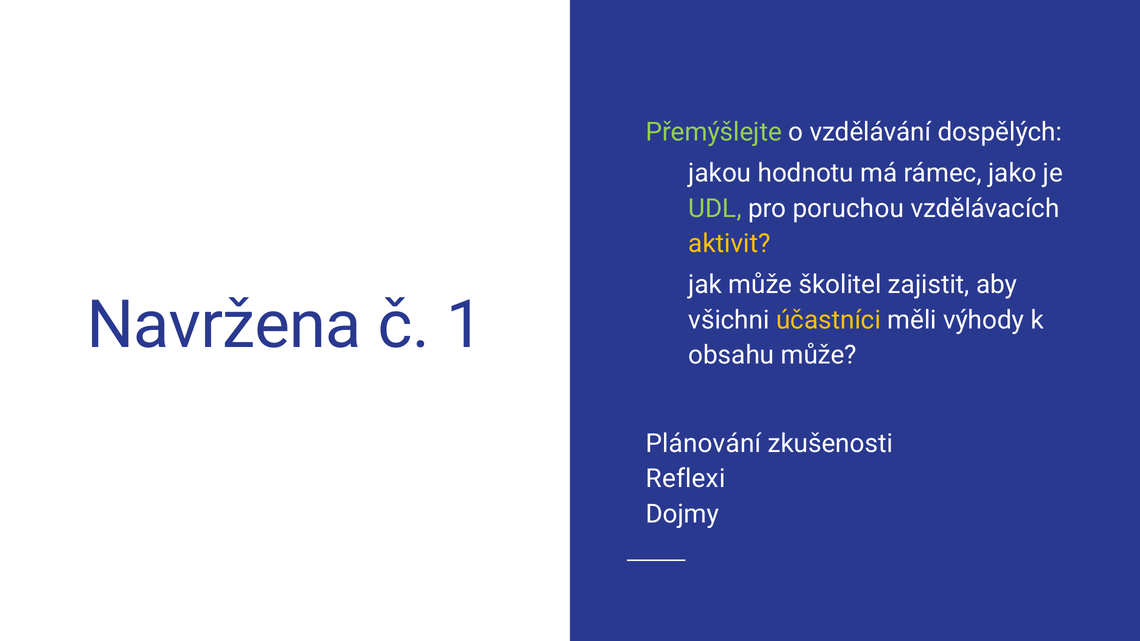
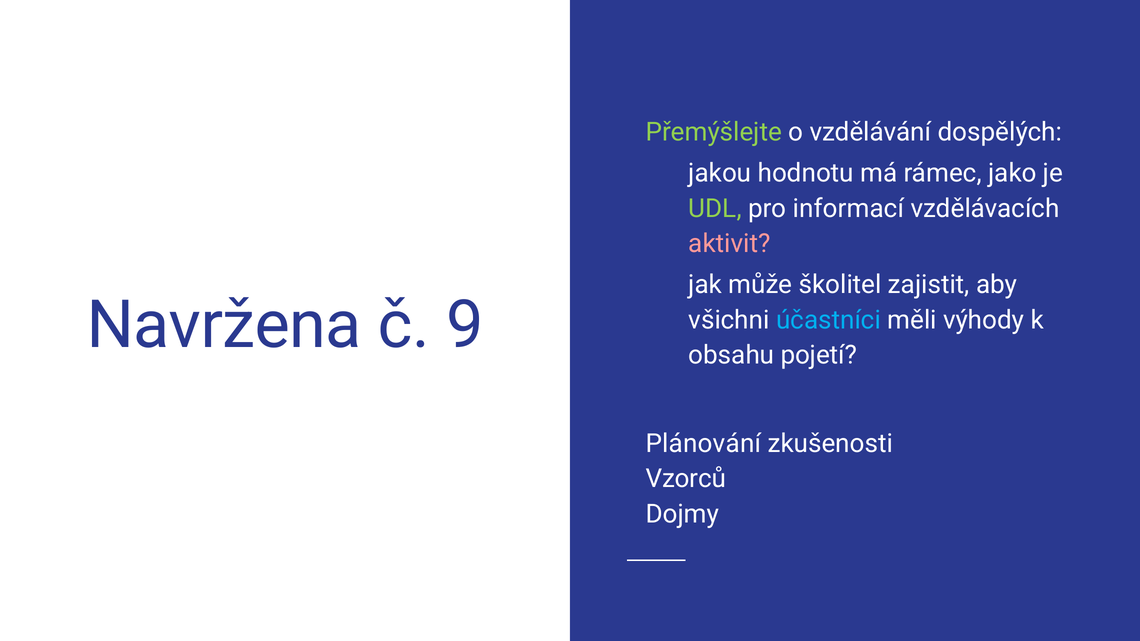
poruchou: poruchou -> informací (848, 209)
aktivit colour: yellow -> pink (729, 244)
1: 1 -> 9 (465, 326)
účastníci colour: yellow -> light blue (828, 320)
obsahu může: může -> pojetí (819, 355)
Reflexi: Reflexi -> Vzorců (686, 479)
